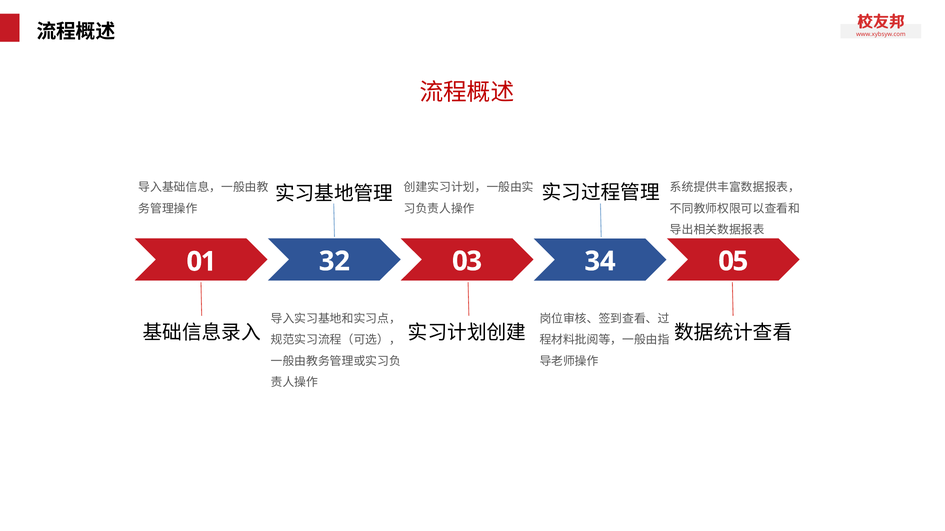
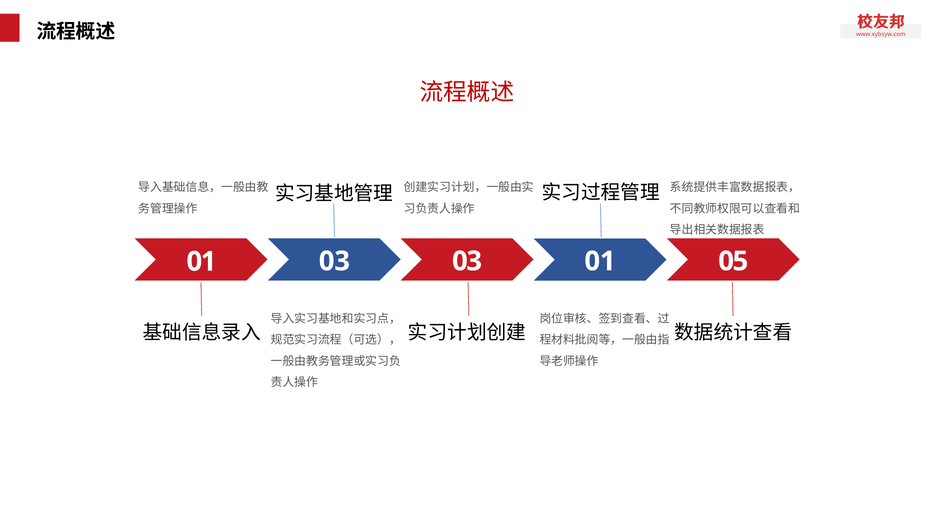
01 32: 32 -> 03 (334, 262)
03 34: 34 -> 01 (600, 262)
